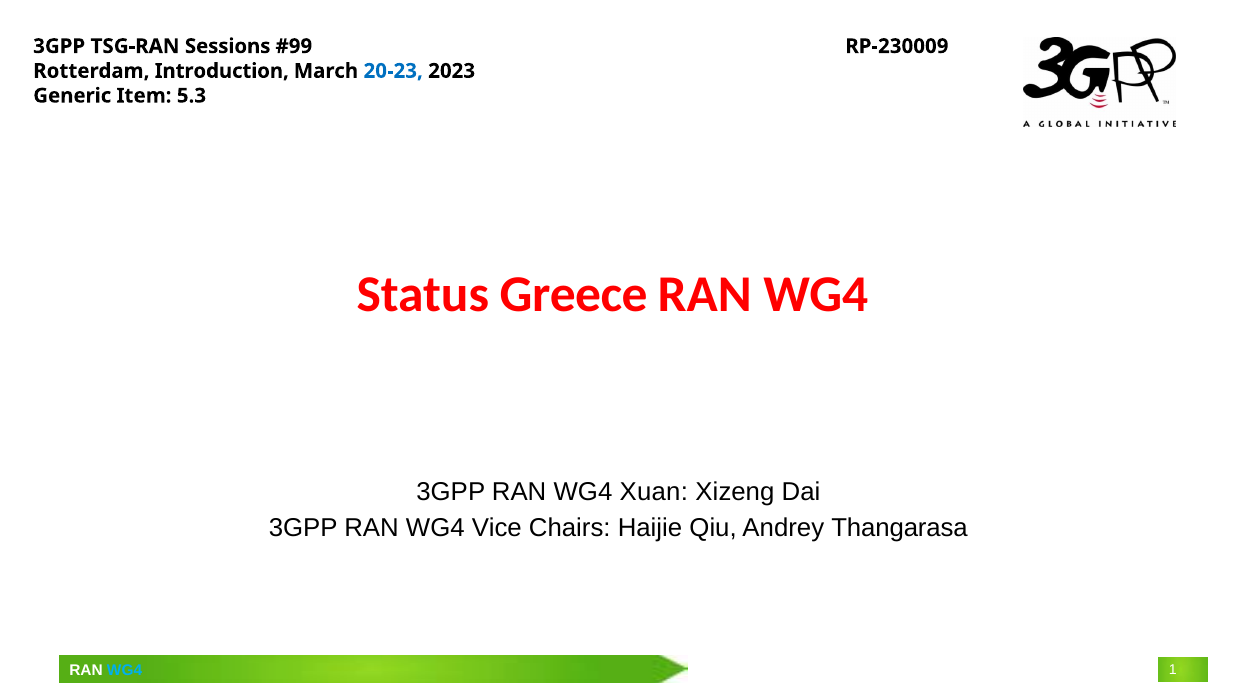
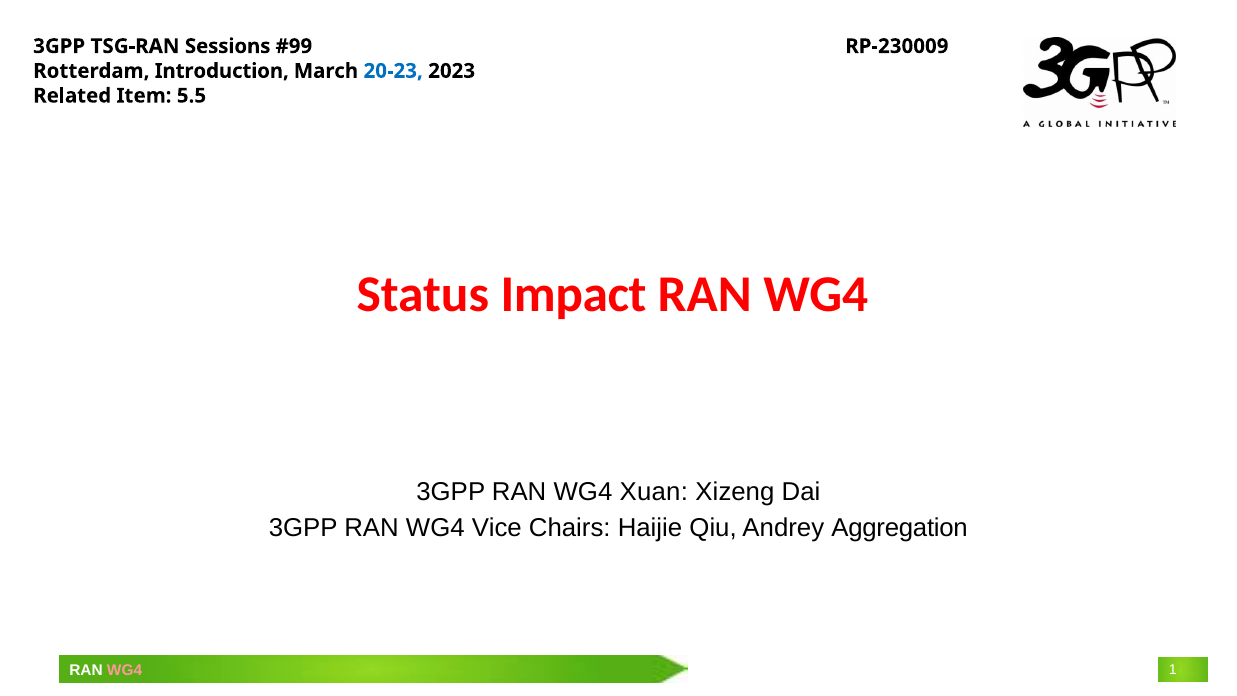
Generic: Generic -> Related (72, 96)
5.3: 5.3 -> 5.5 (191, 96)
Greece: Greece -> Impact (574, 294)
Thangarasa: Thangarasa -> Aggregation (900, 528)
WG4 colour: light blue -> pink (125, 670)
